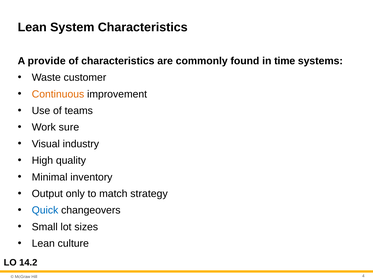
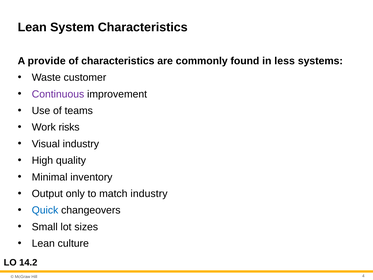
time: time -> less (285, 61)
Continuous colour: orange -> purple (58, 94)
sure: sure -> risks (69, 127)
match strategy: strategy -> industry (149, 194)
